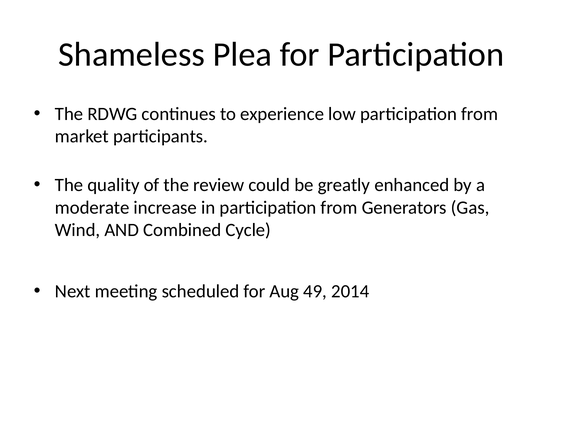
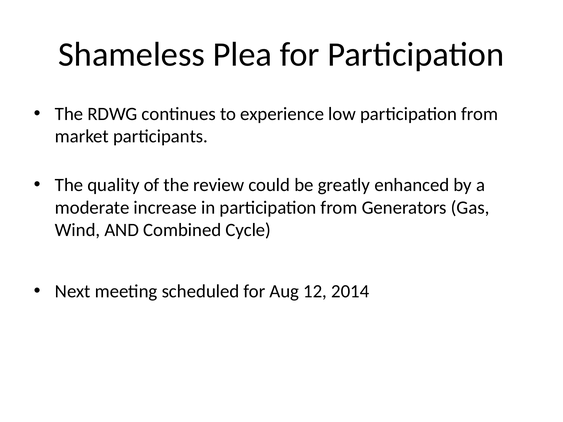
49: 49 -> 12 (315, 292)
